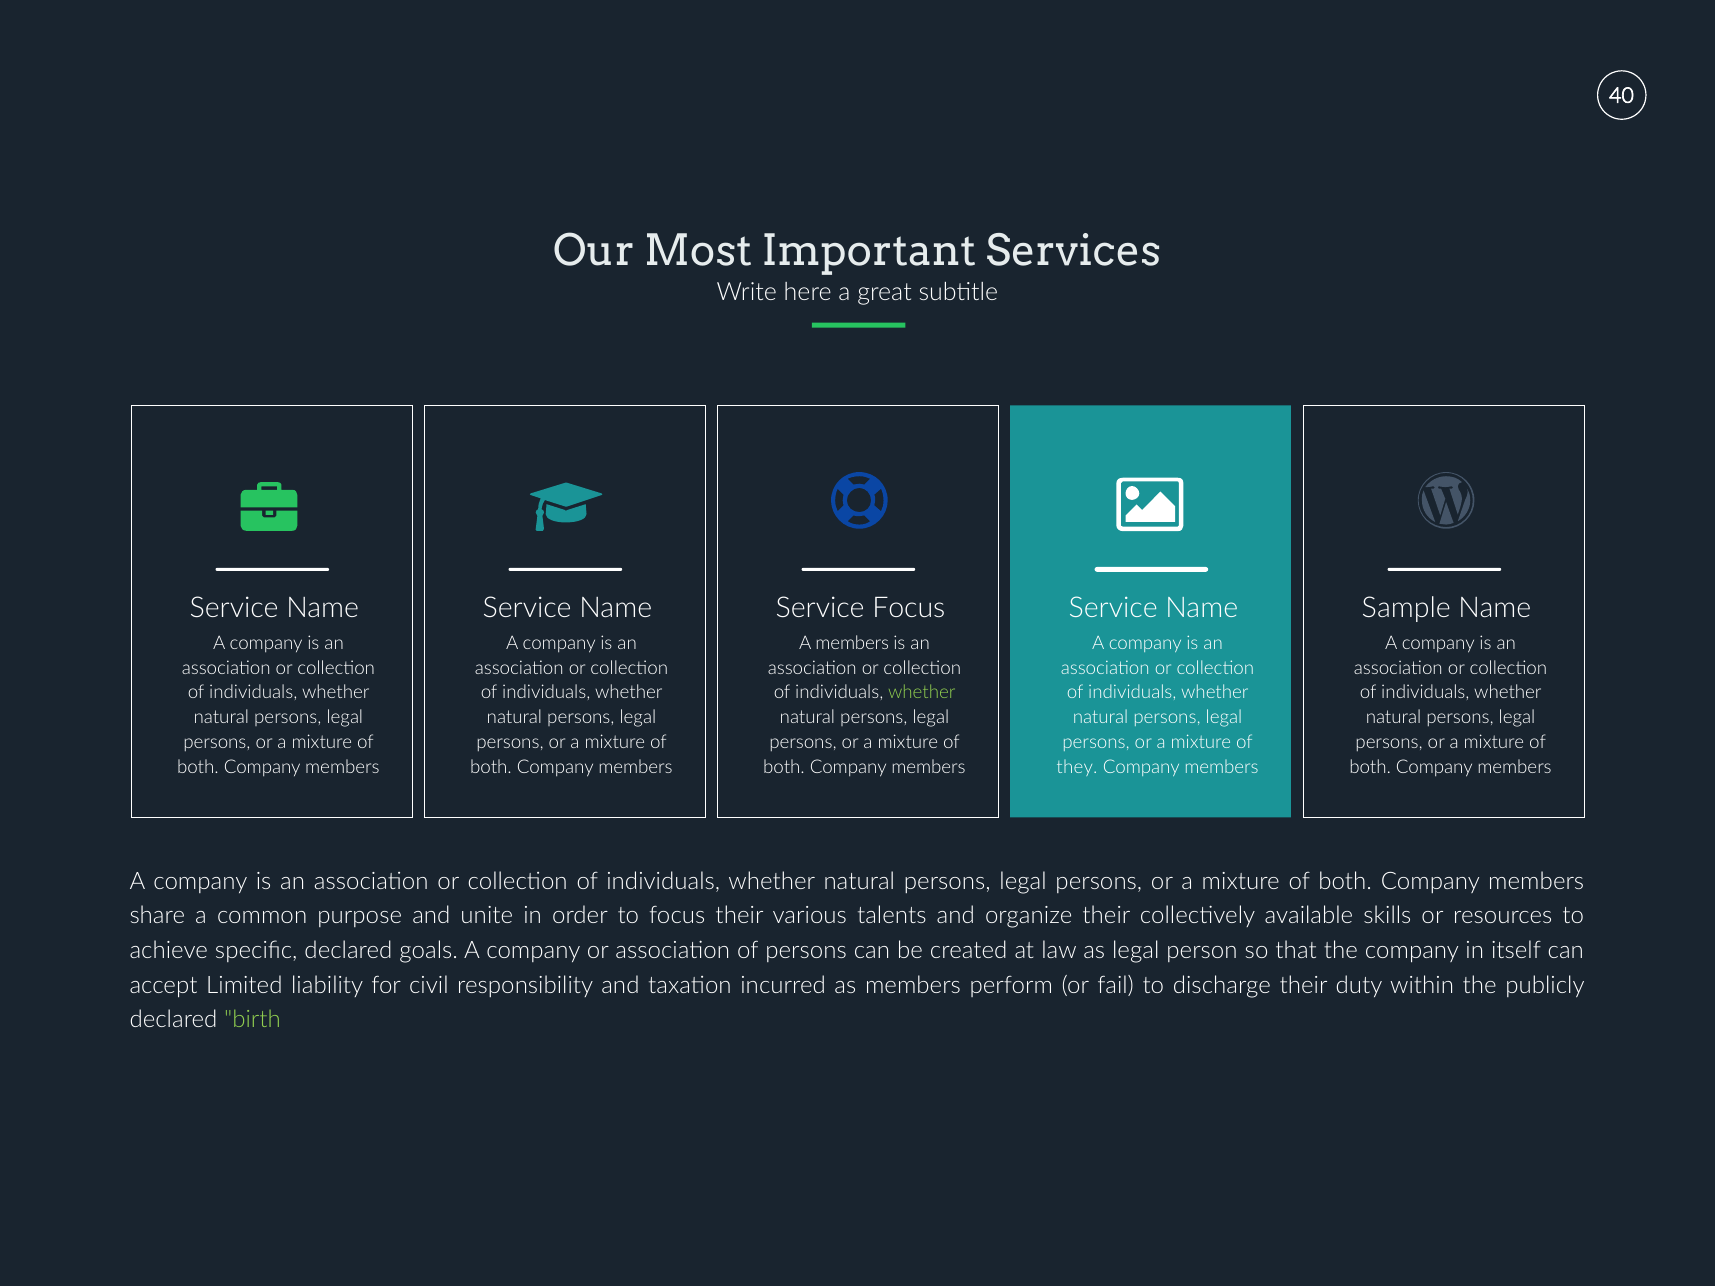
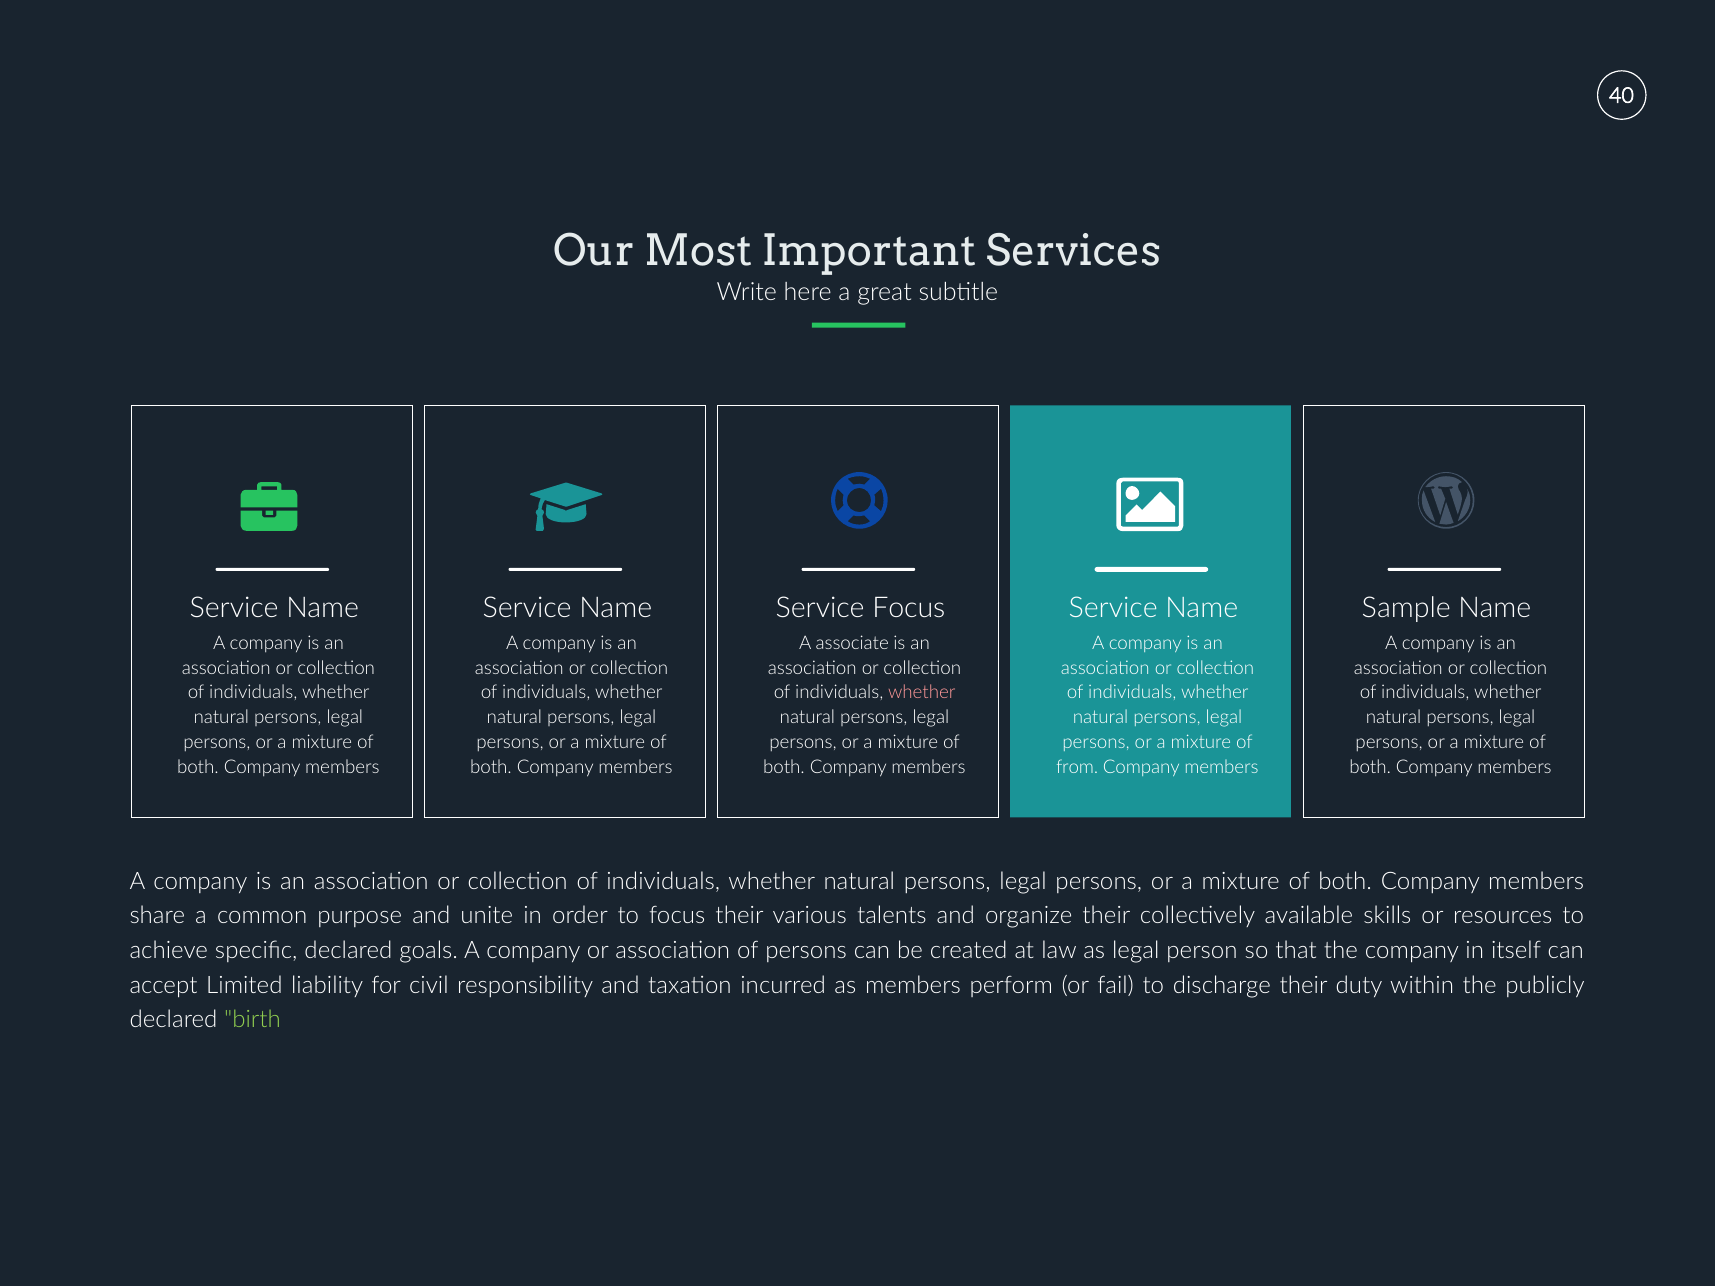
A members: members -> associate (852, 643)
whether colour: light green -> pink (922, 693)
they: they -> from (1077, 767)
